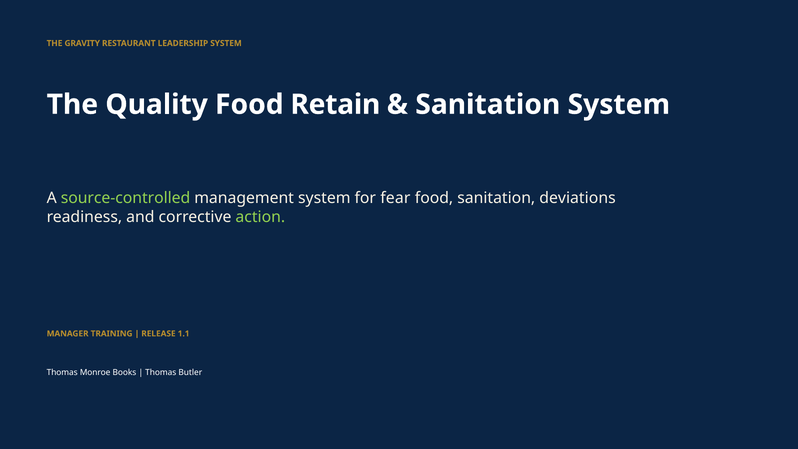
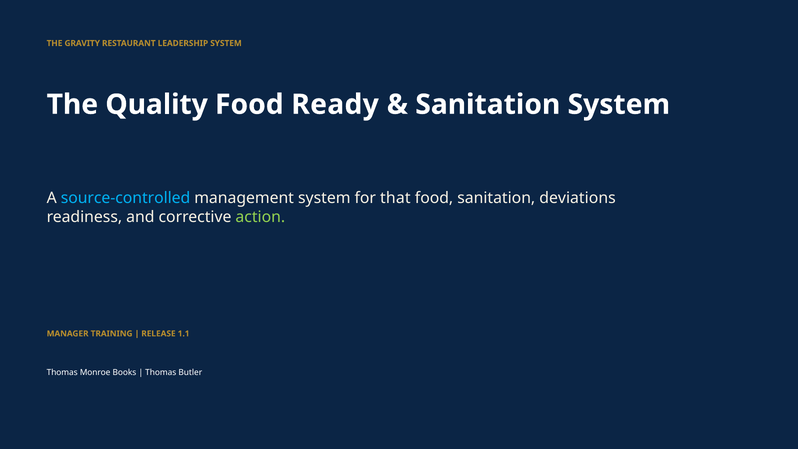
Retain: Retain -> Ready (335, 105)
source-controlled colour: light green -> light blue (126, 198)
fear: fear -> that (395, 198)
